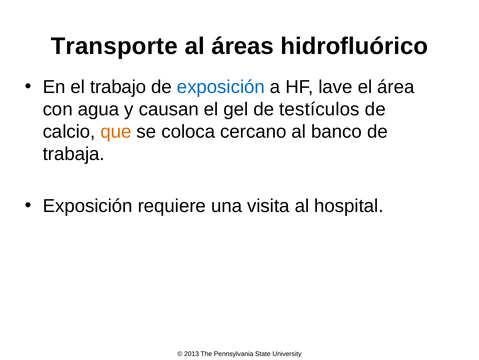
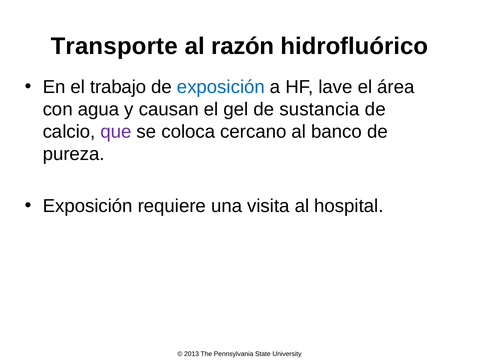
áreas: áreas -> razón (243, 46)
testículos: testículos -> sustancia (319, 109)
que colour: orange -> purple (116, 131)
trabaja: trabaja -> pureza (74, 154)
